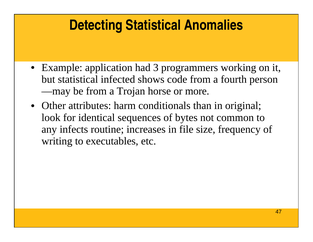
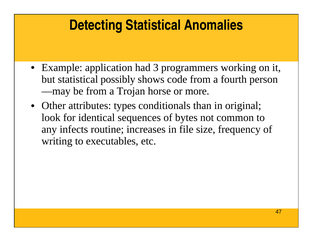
infected: infected -> possibly (118, 79)
harm: harm -> types (125, 106)
